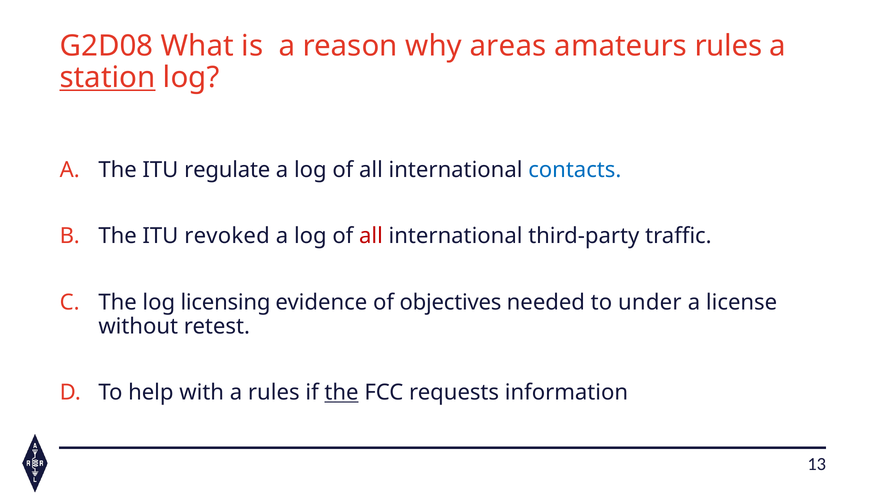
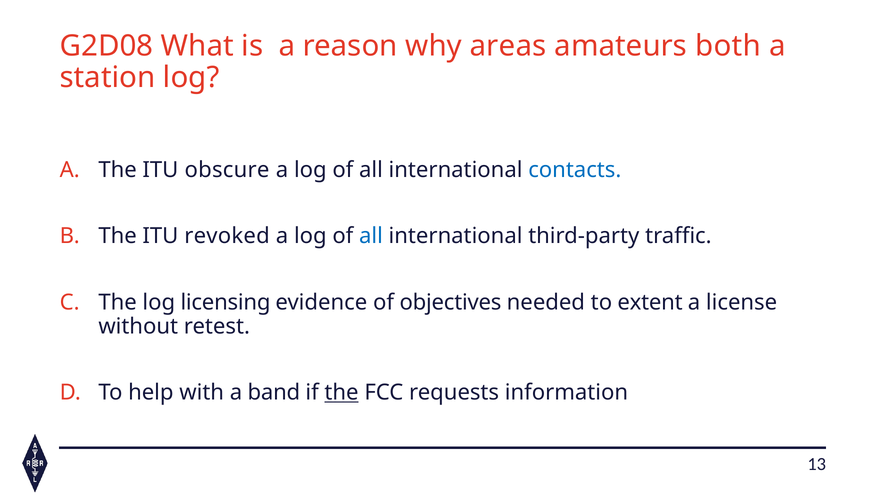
amateurs rules: rules -> both (728, 46)
station underline: present -> none (108, 78)
regulate: regulate -> obscure (227, 170)
all colour: red -> blue (371, 236)
under: under -> extent (650, 302)
a rules: rules -> band (274, 392)
